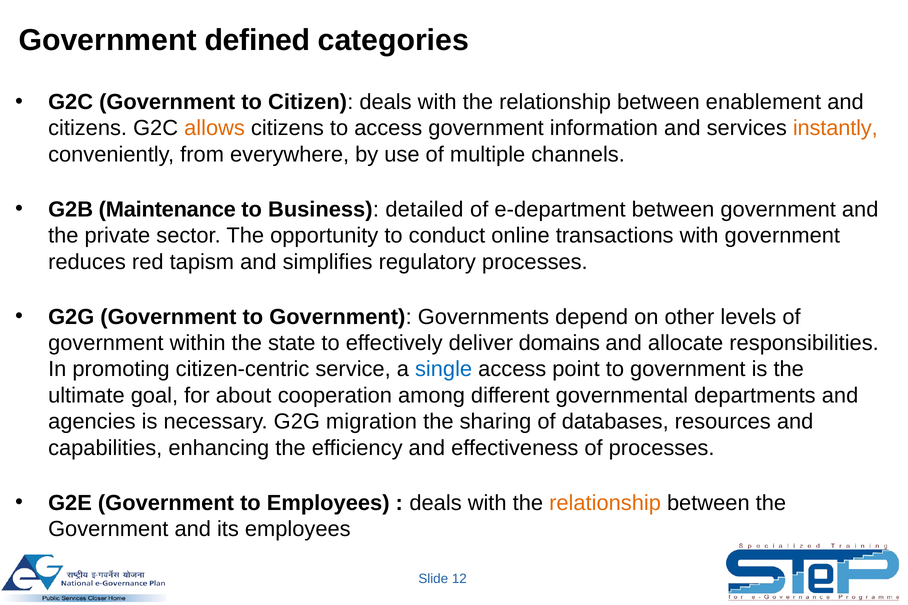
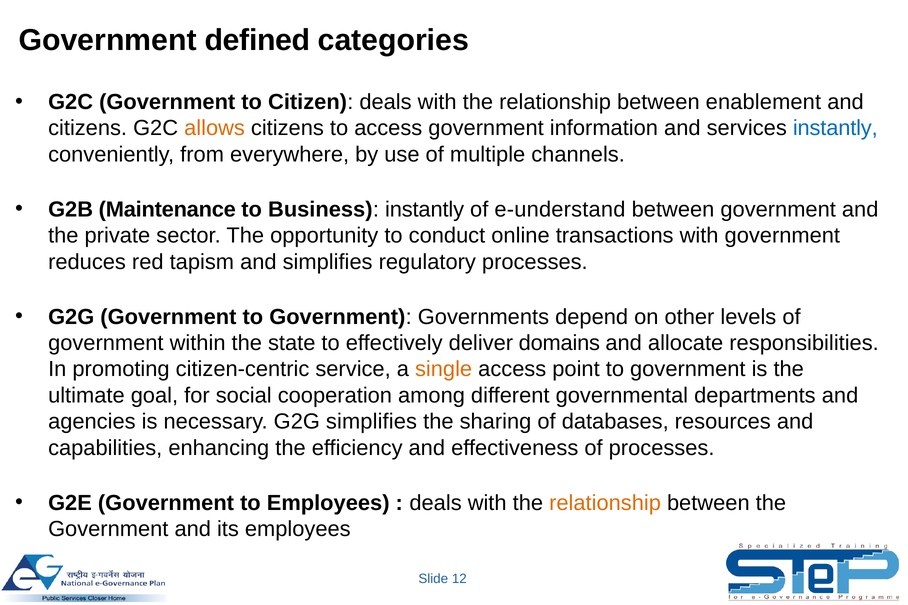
instantly colour: orange -> blue (835, 128)
Business detailed: detailed -> instantly (425, 210)
e-department: e-department -> e-understand (560, 210)
single colour: blue -> orange (444, 369)
about: about -> social (244, 396)
G2G migration: migration -> simplifies (371, 422)
